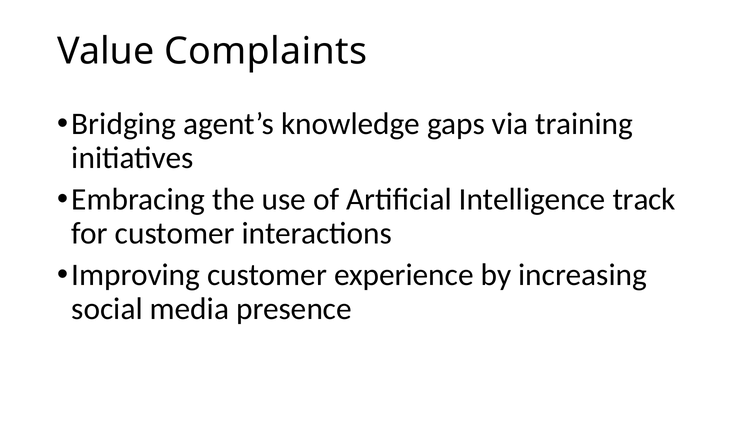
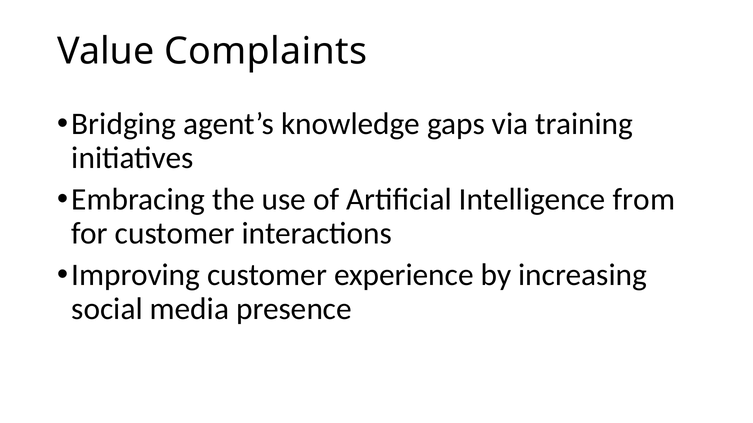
track: track -> from (644, 200)
